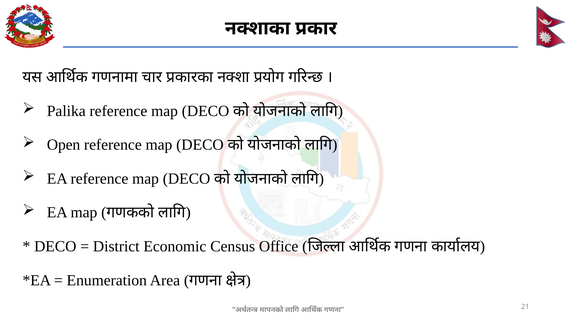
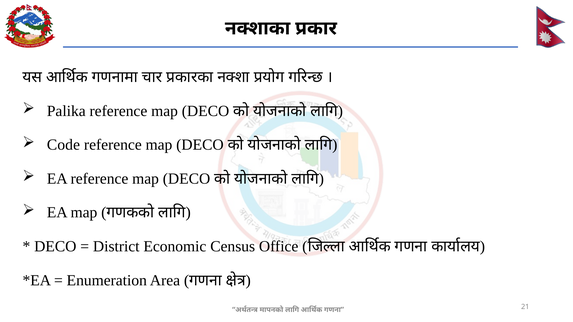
Open: Open -> Code (63, 145)
